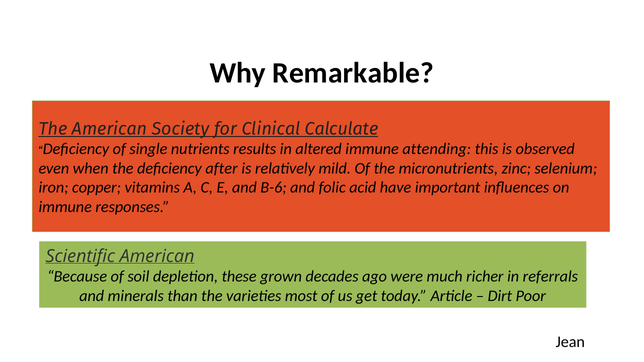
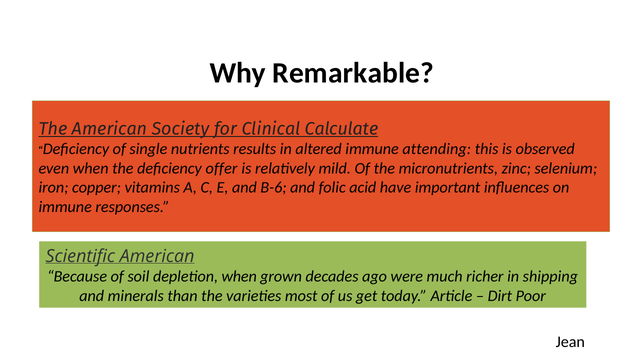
after: after -> offer (222, 168)
depletion these: these -> when (239, 277)
referrals: referrals -> shipping (550, 277)
